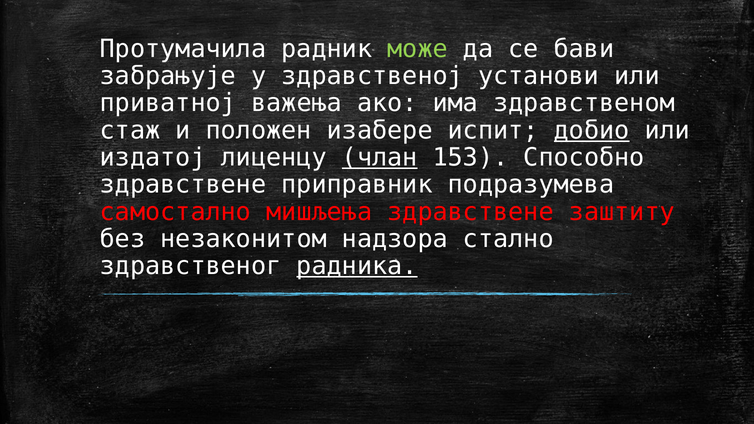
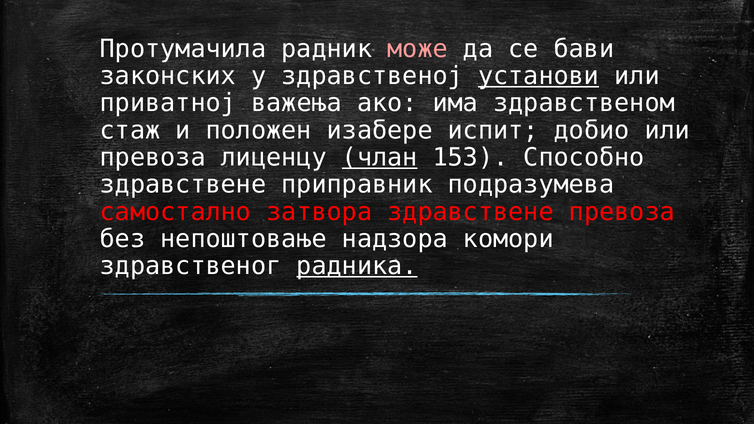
може colour: light green -> pink (418, 49)
забрањује: забрањује -> законских (168, 76)
установи underline: none -> present (539, 76)
добио underline: present -> none (592, 130)
издатој: издатој -> превоза (153, 158)
мишљења: мишљења -> затвора (319, 212)
здравствене заштиту: заштиту -> превоза (622, 212)
незаконитом: незаконитом -> непоштовање (244, 239)
стално: стално -> комори (508, 239)
